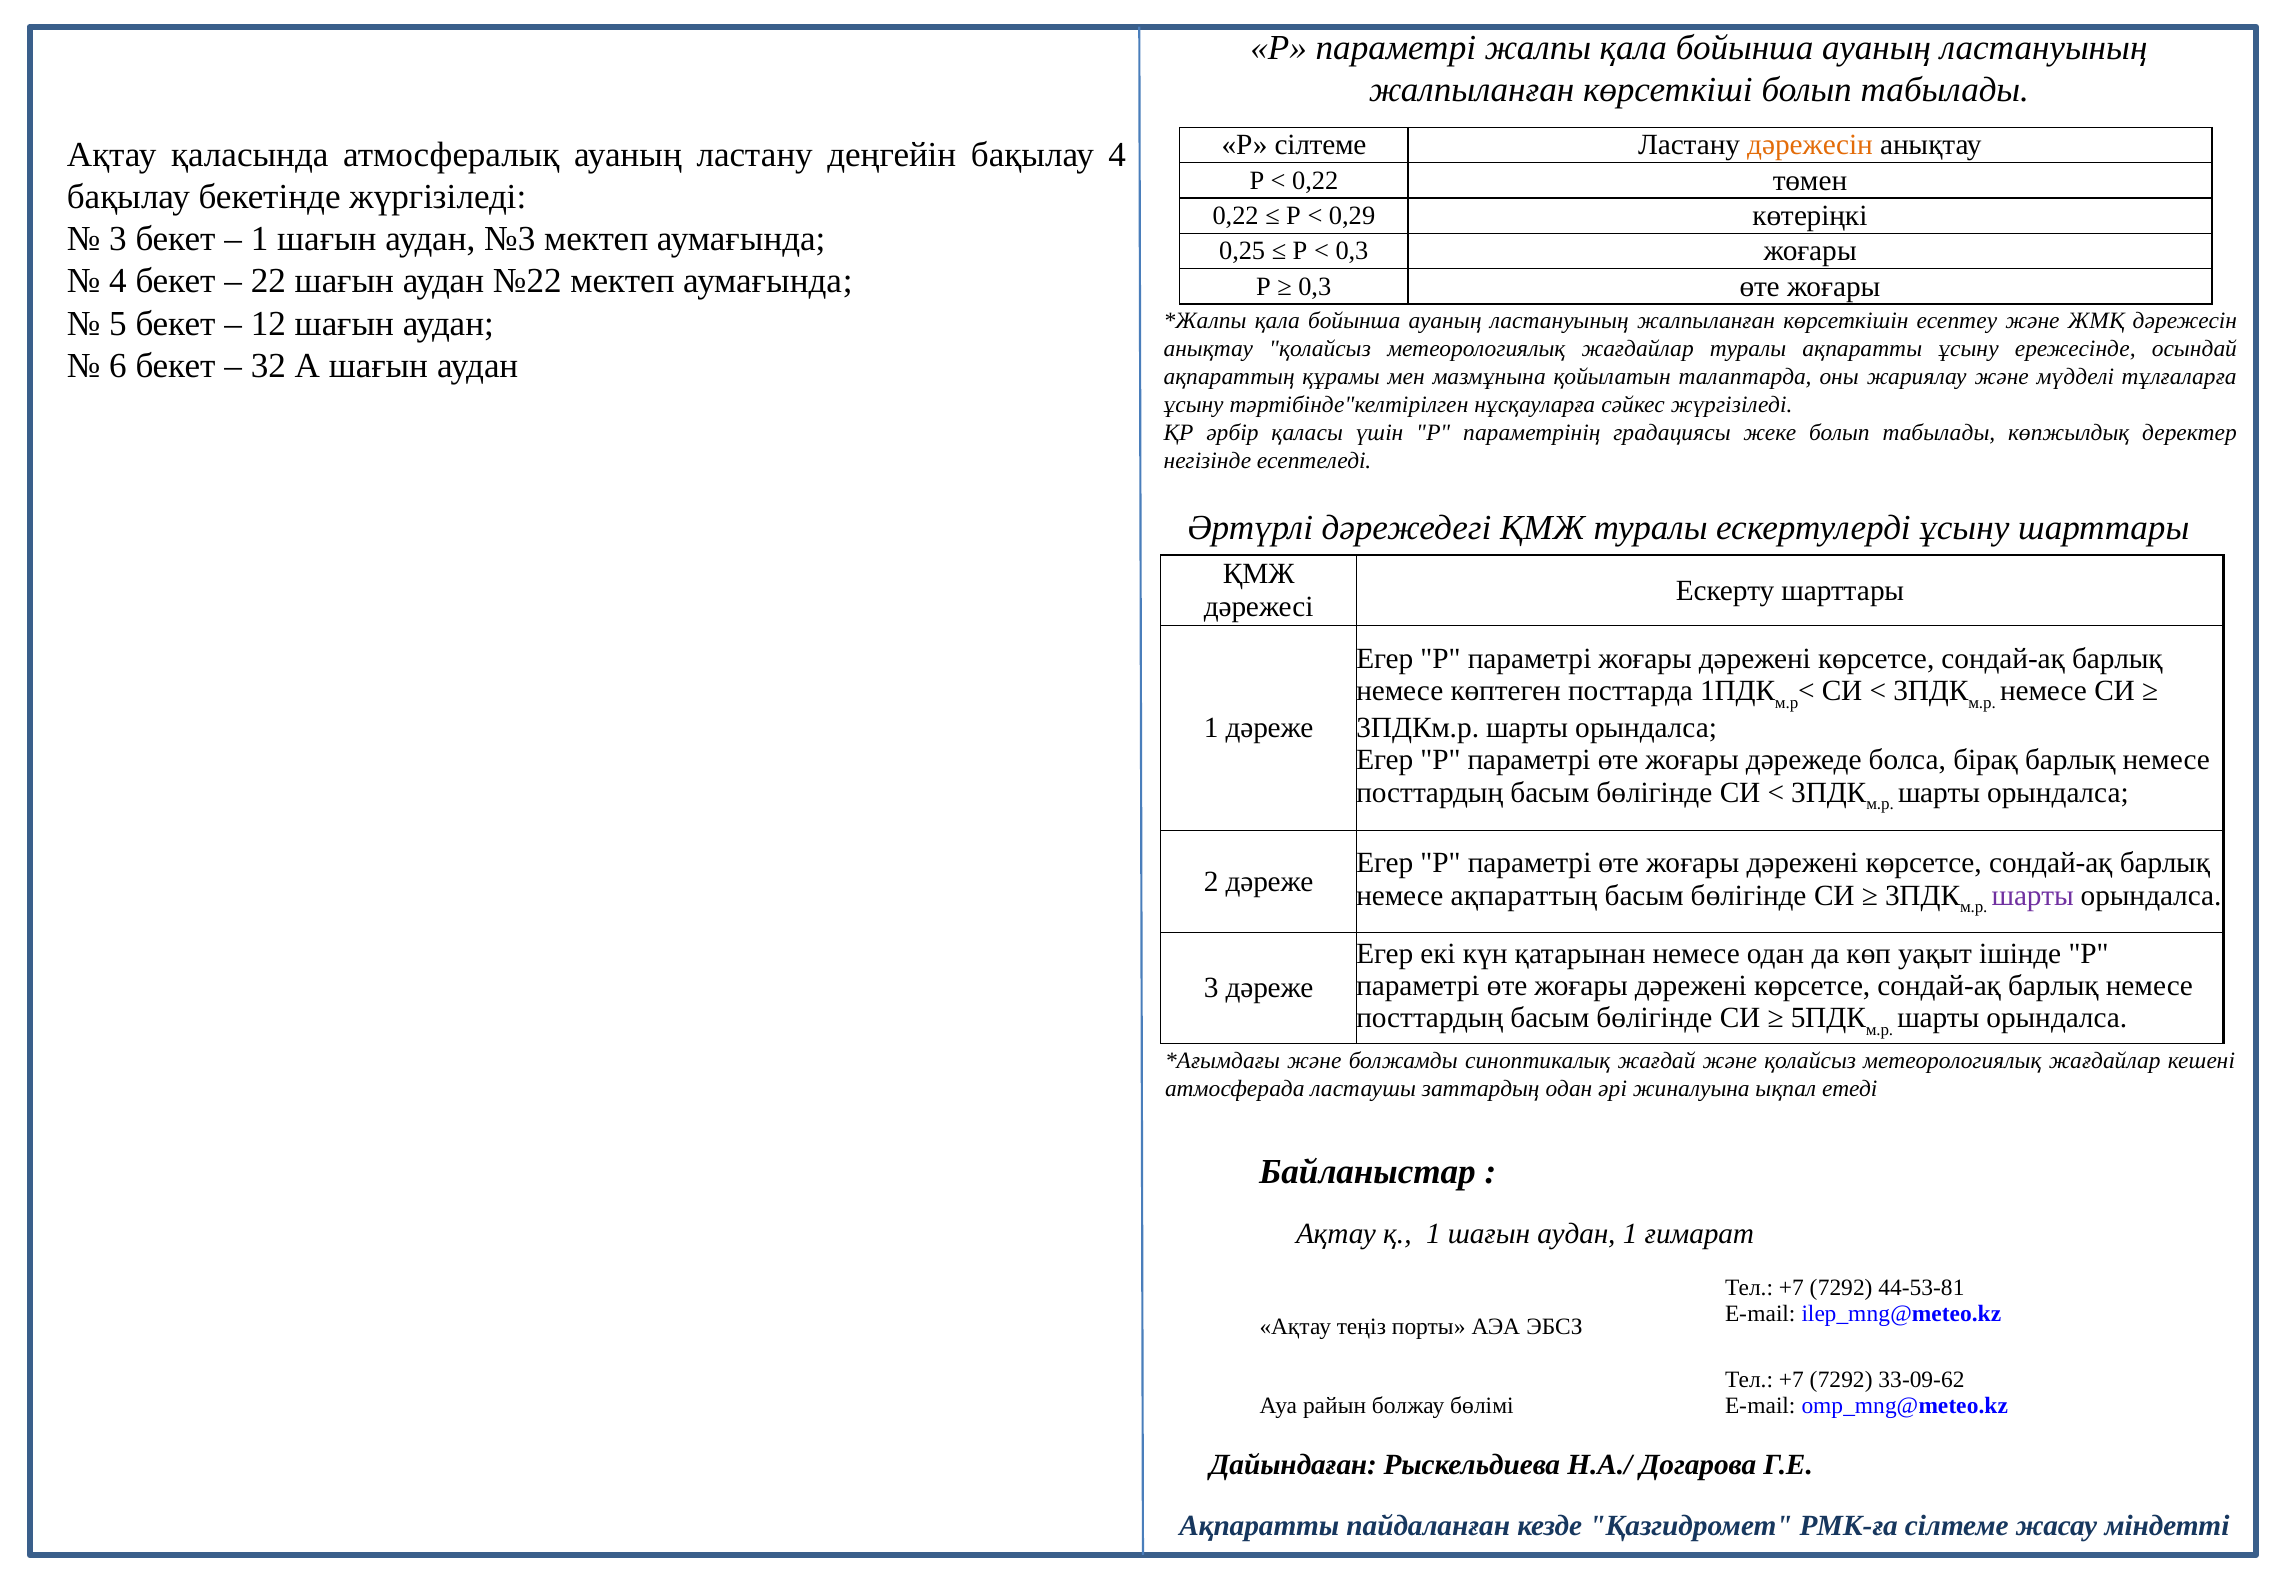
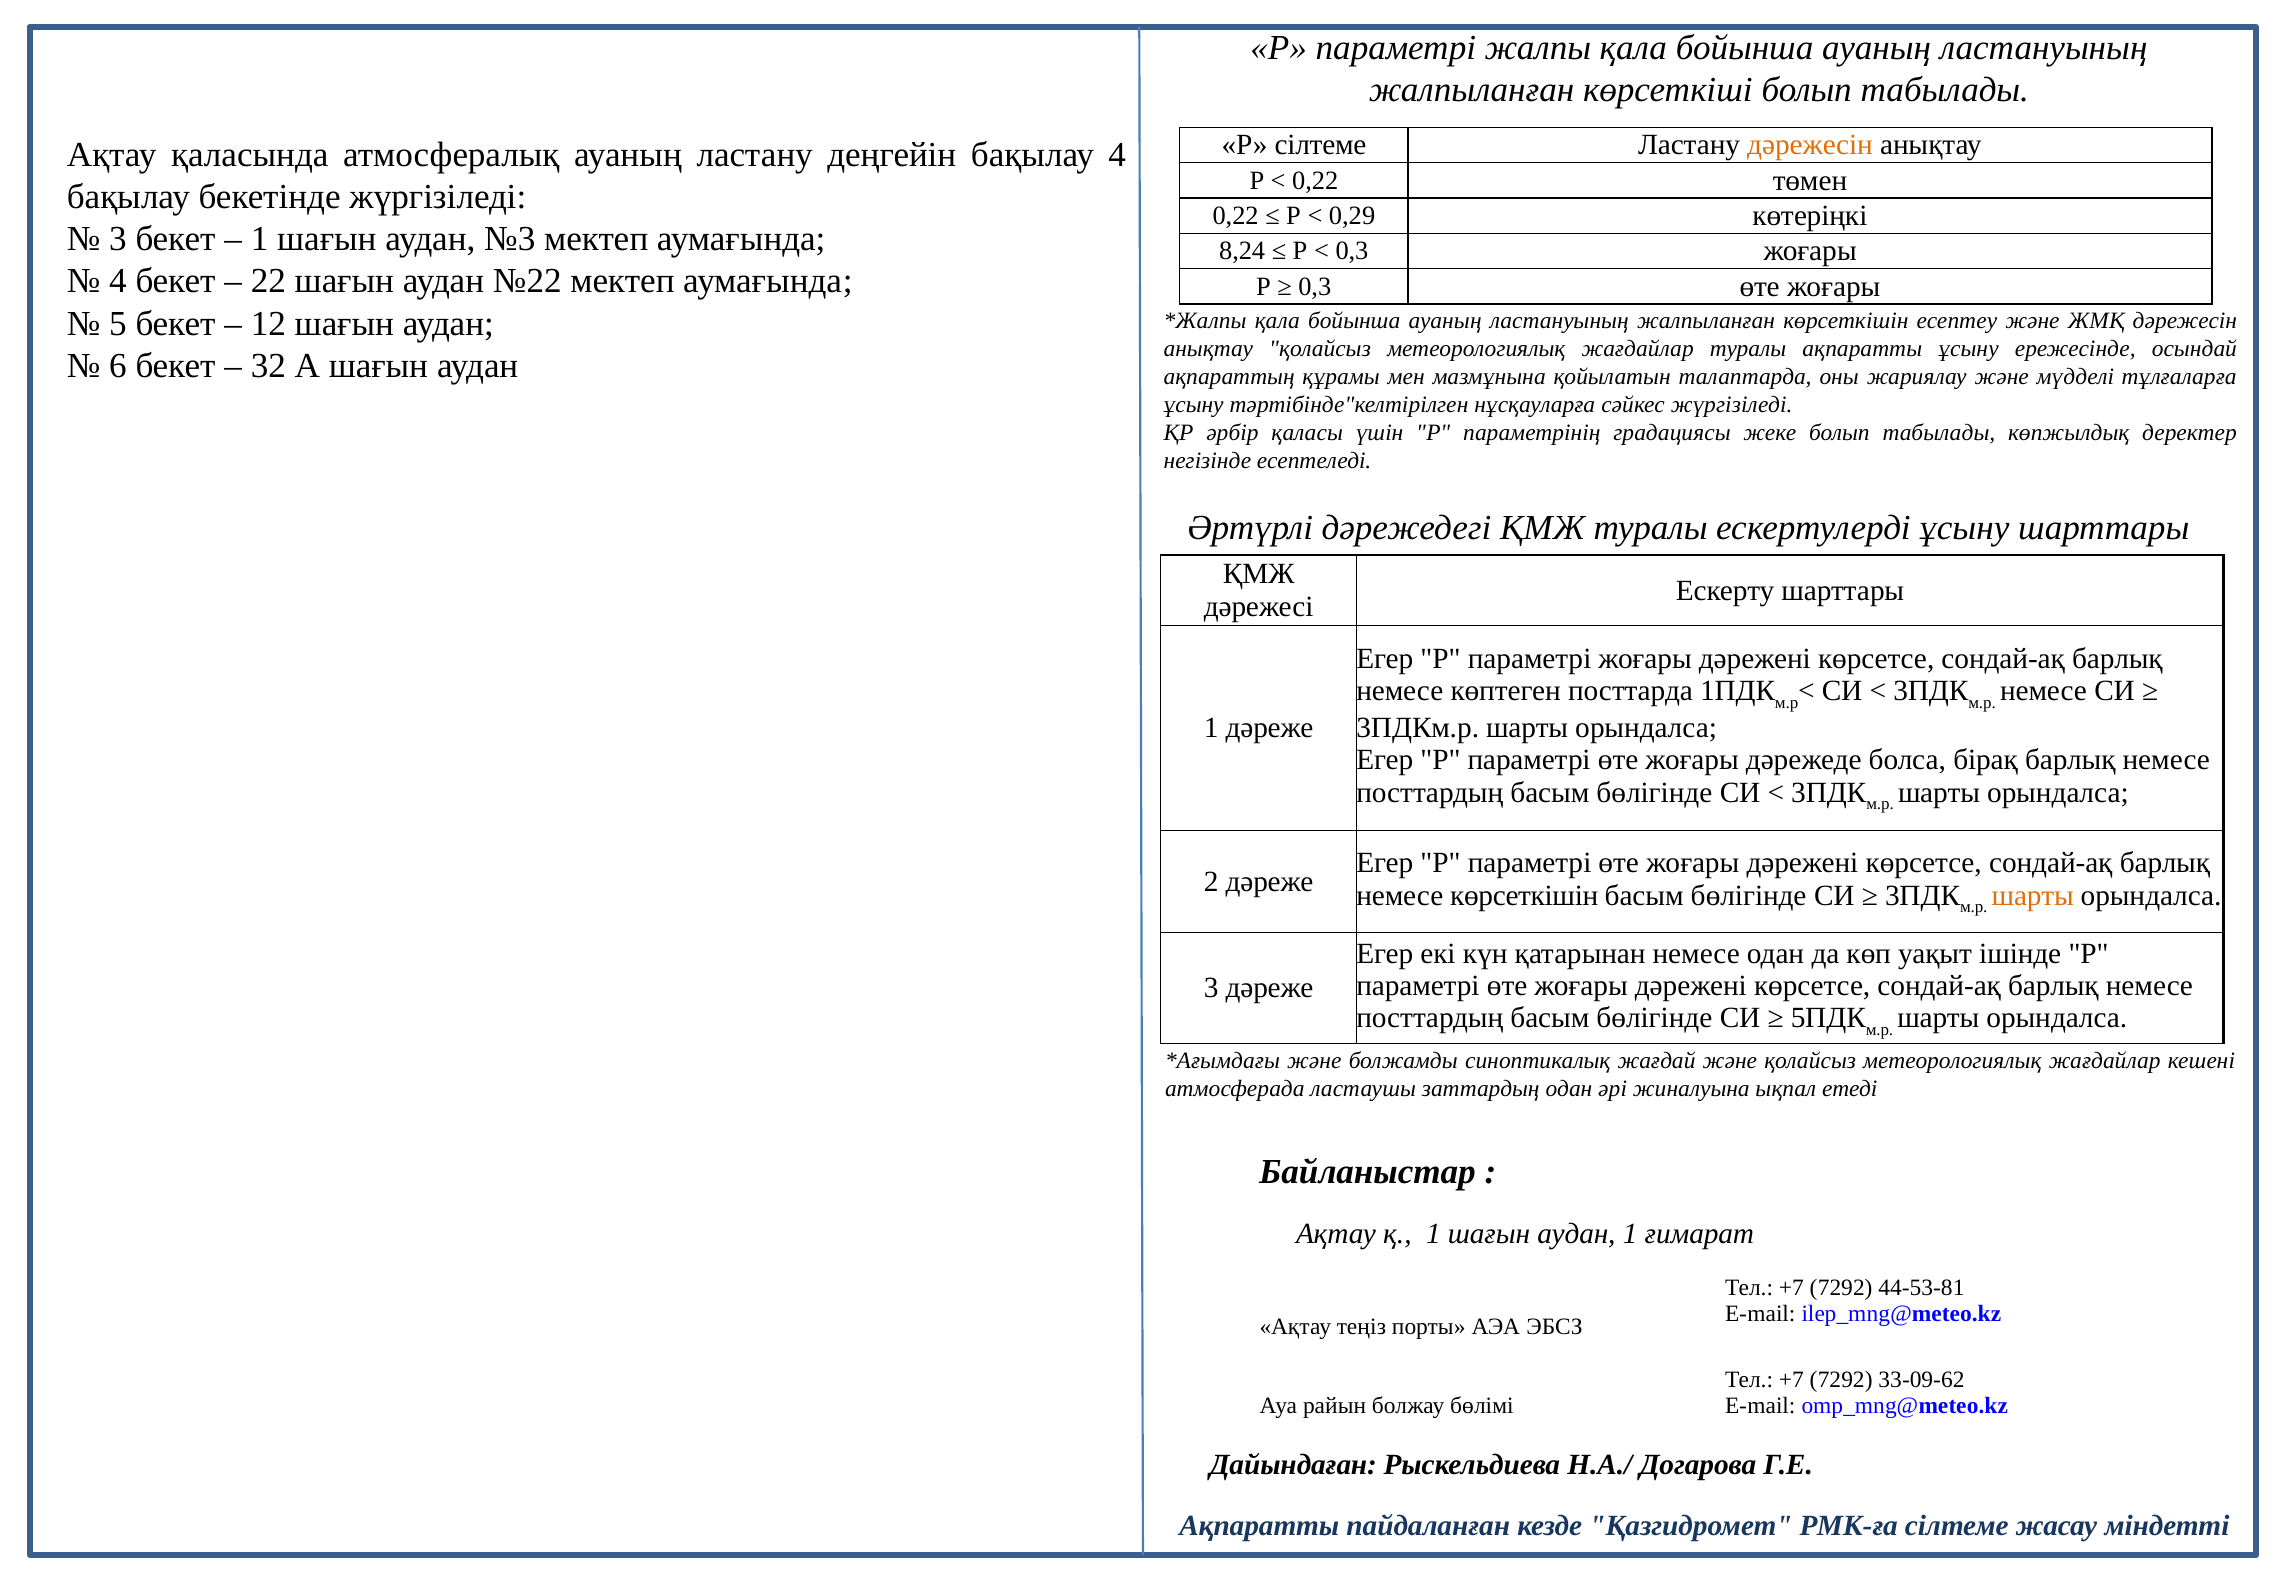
0,25: 0,25 -> 8,24 (1242, 251)
немесе ақпараттың: ақпараттың -> көрсеткішін (1524, 896)
шарты colour: purple -> orange (2033, 896)
